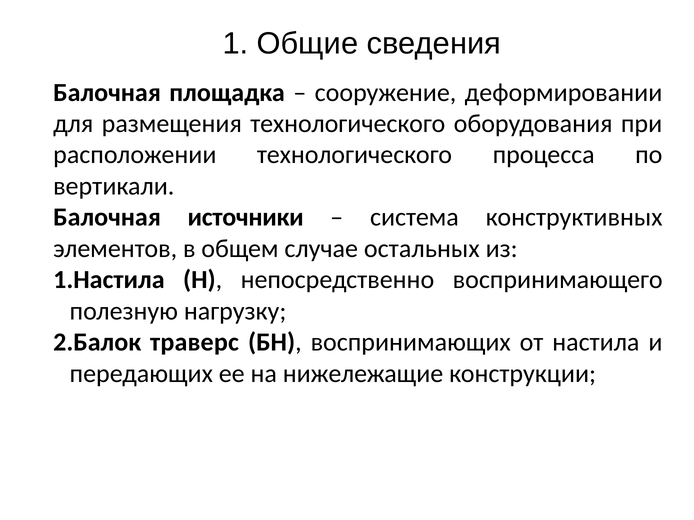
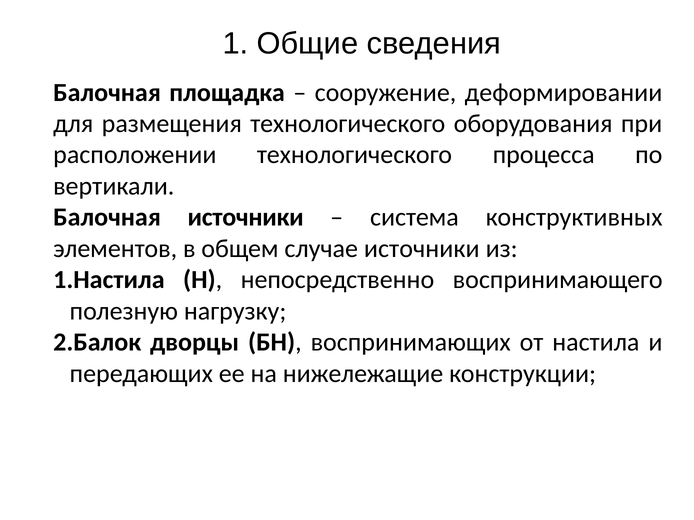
случае остальных: остальных -> источники (422, 249)
траверс: траверс -> дворцы (195, 343)
